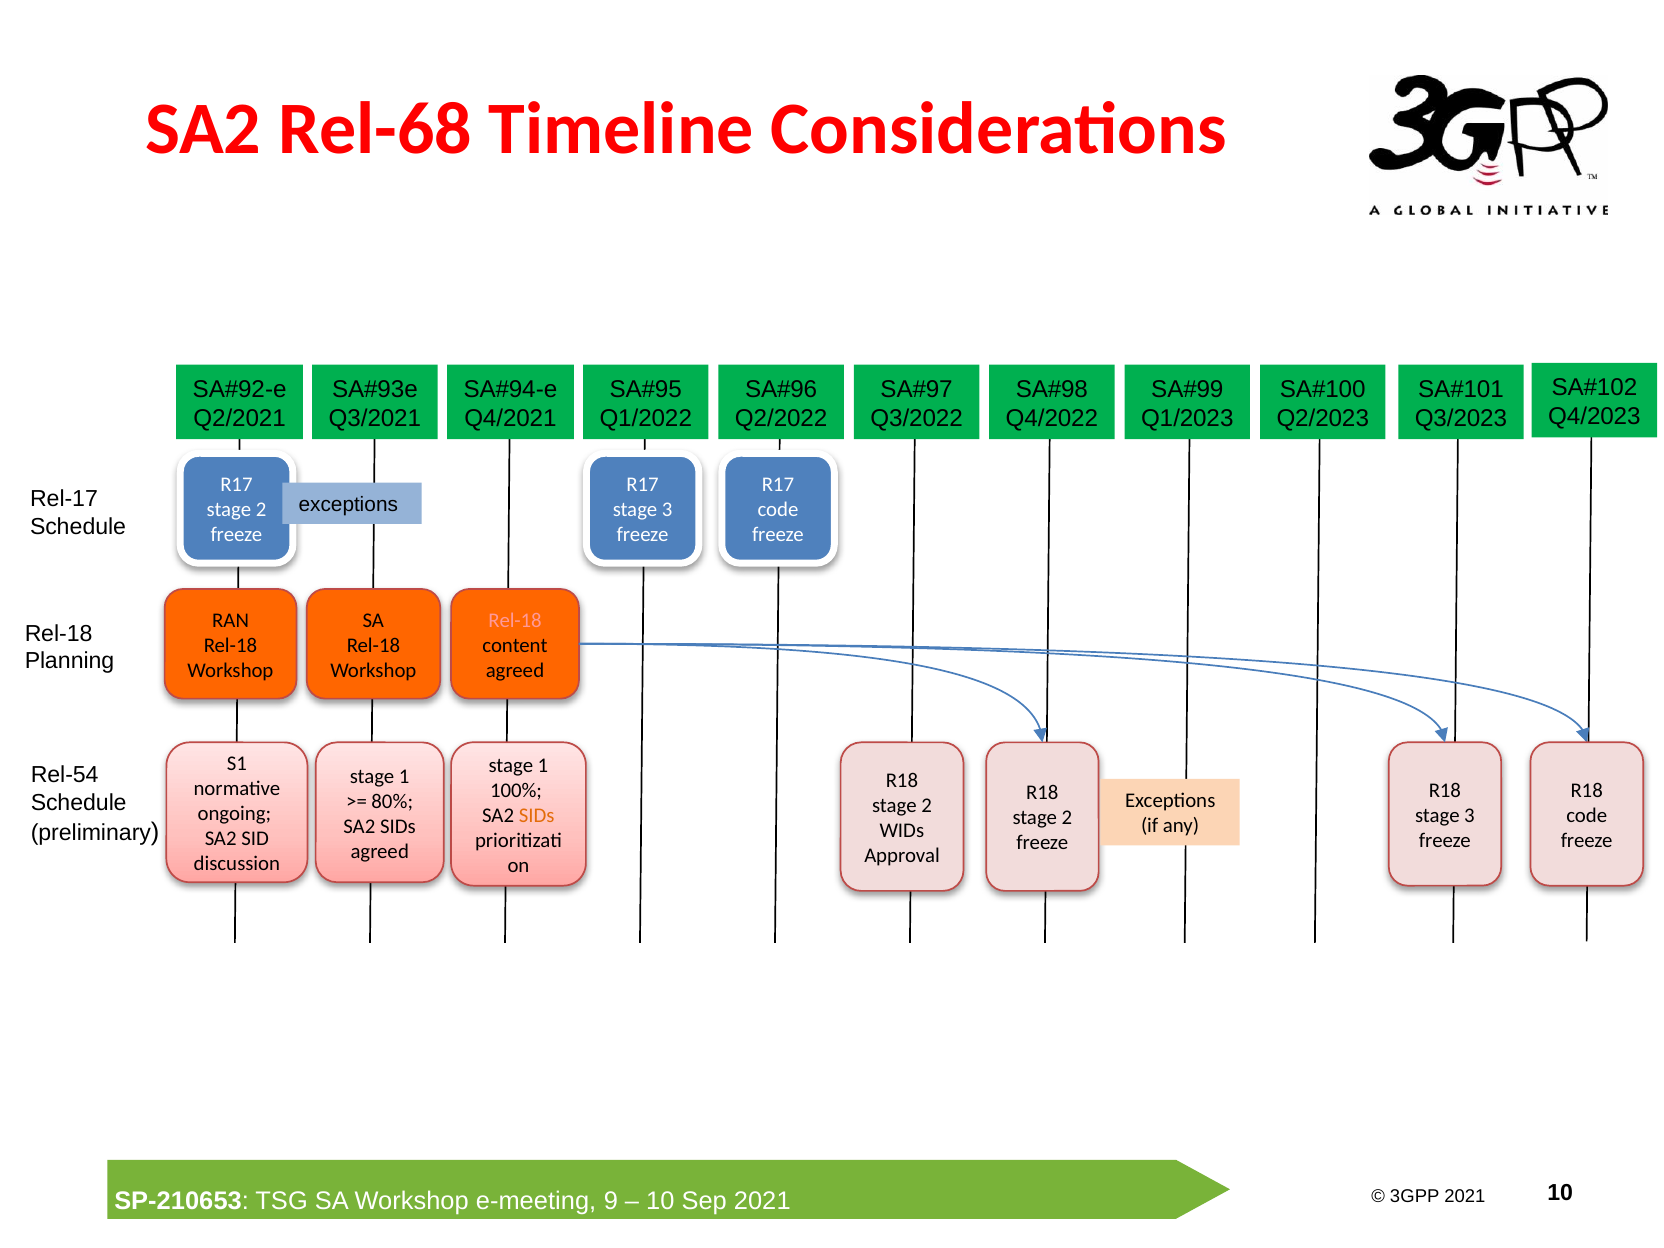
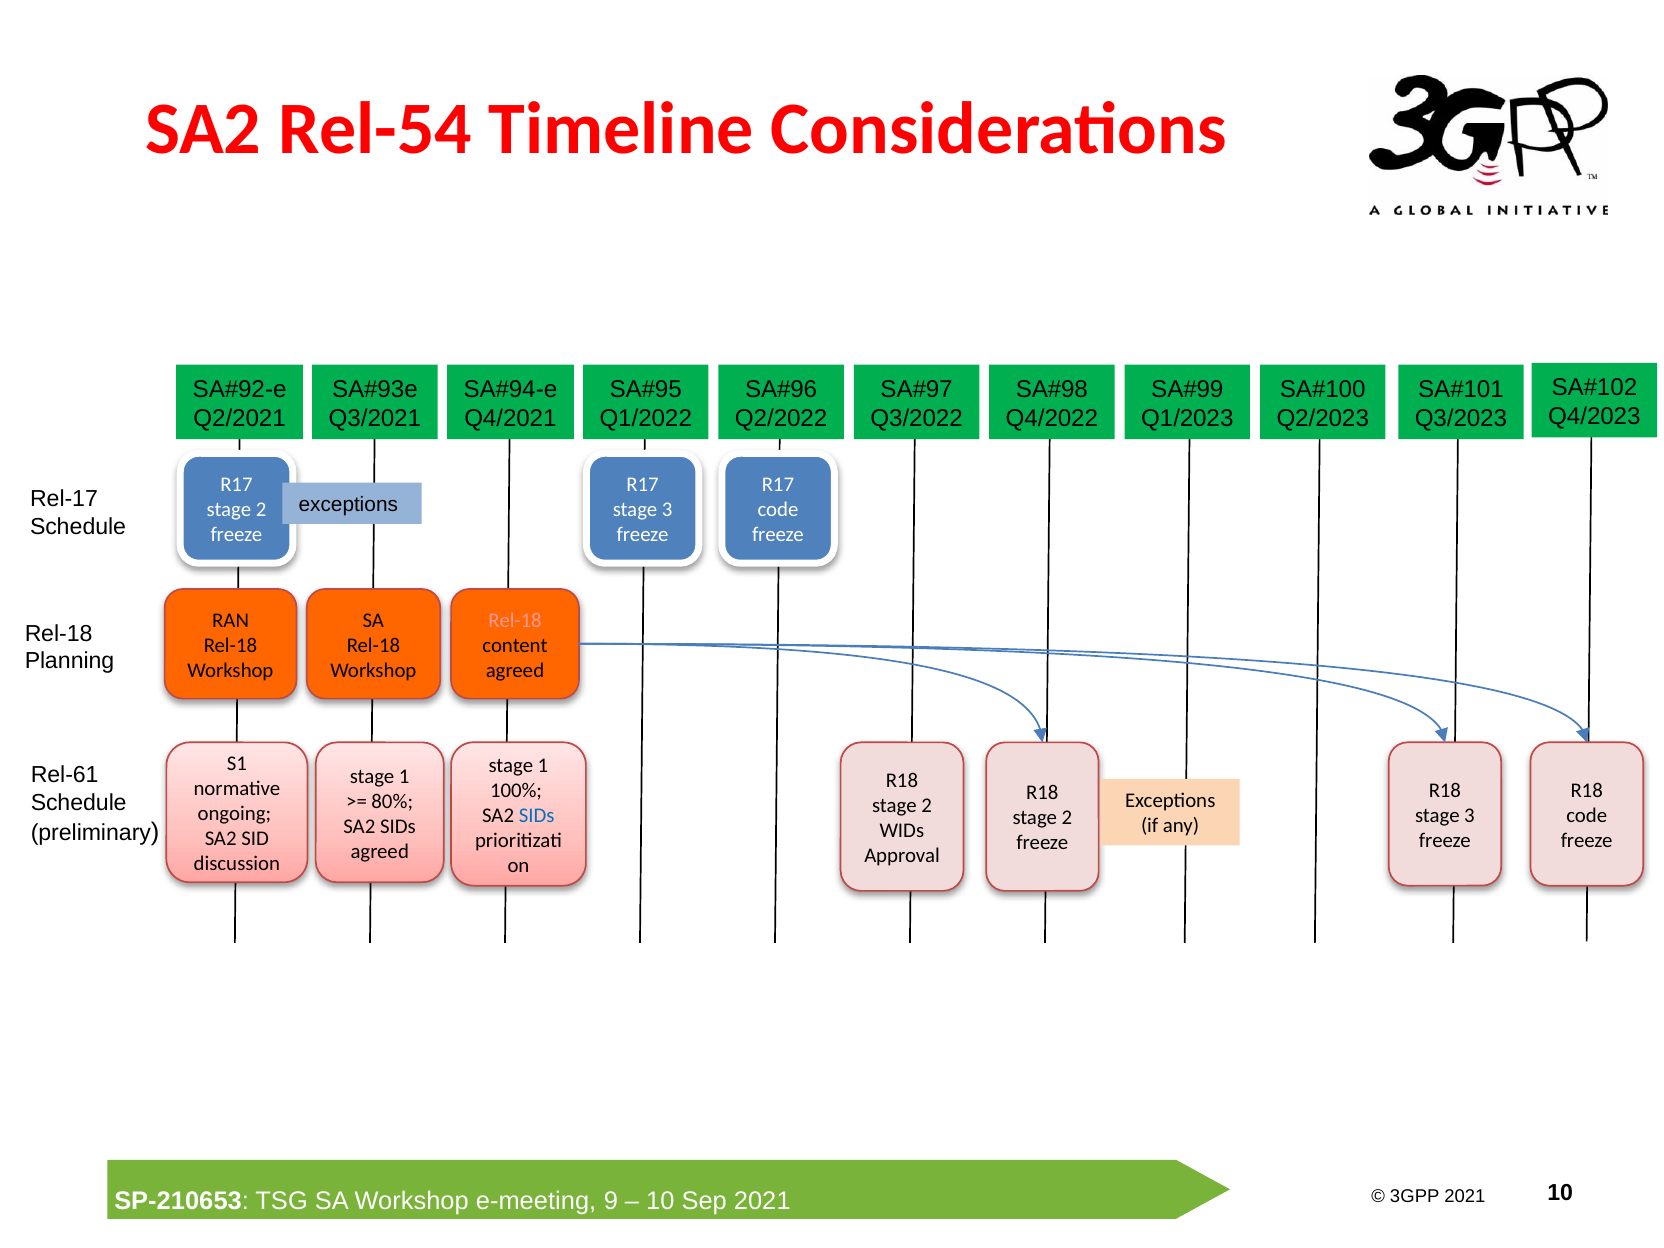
Rel-68: Rel-68 -> Rel-54 (375, 129)
Rel-54: Rel-54 -> Rel-61 (65, 775)
SIDs colour: orange -> blue (537, 815)
